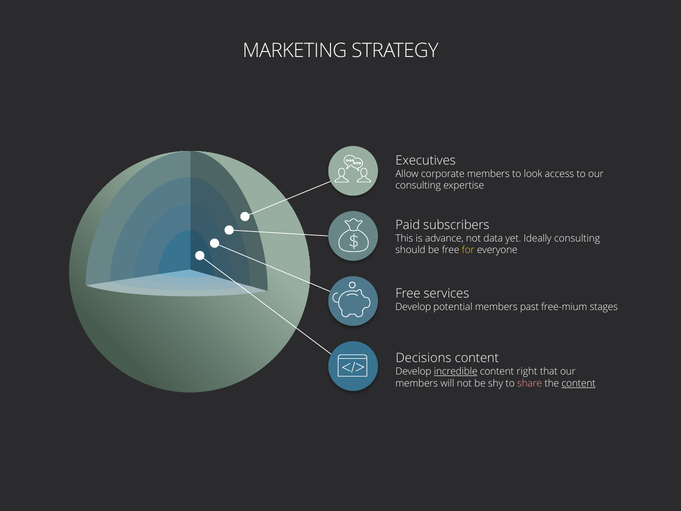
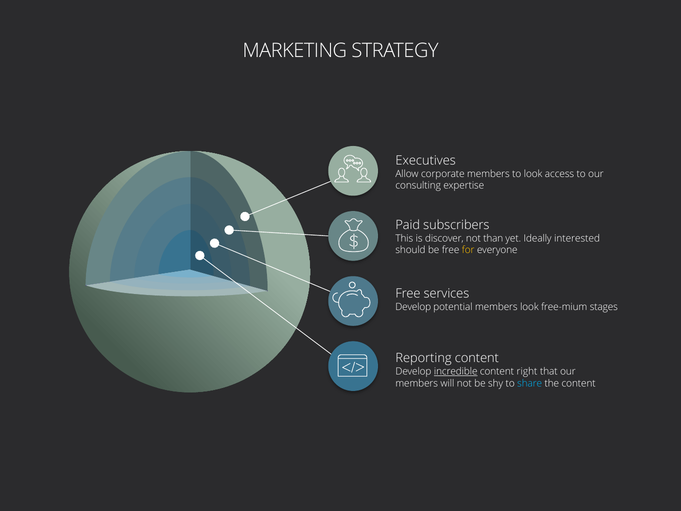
advance: advance -> discover (444, 238)
data: data -> than (493, 238)
Ideally consulting: consulting -> interested (577, 238)
members past: past -> look (529, 307)
Decisions: Decisions -> Reporting (424, 358)
share colour: pink -> light blue (530, 383)
content underline: present -> none (579, 383)
